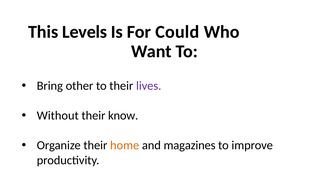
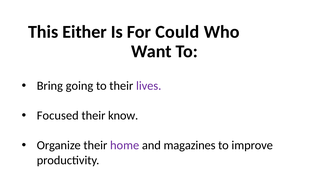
Levels: Levels -> Either (85, 32)
other: other -> going (79, 86)
Without: Without -> Focused (58, 115)
home colour: orange -> purple (125, 145)
